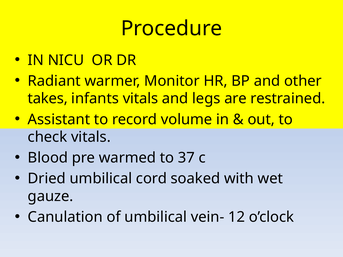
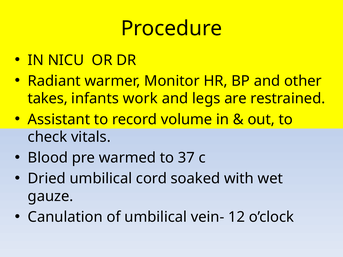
infants vitals: vitals -> work (140, 99)
